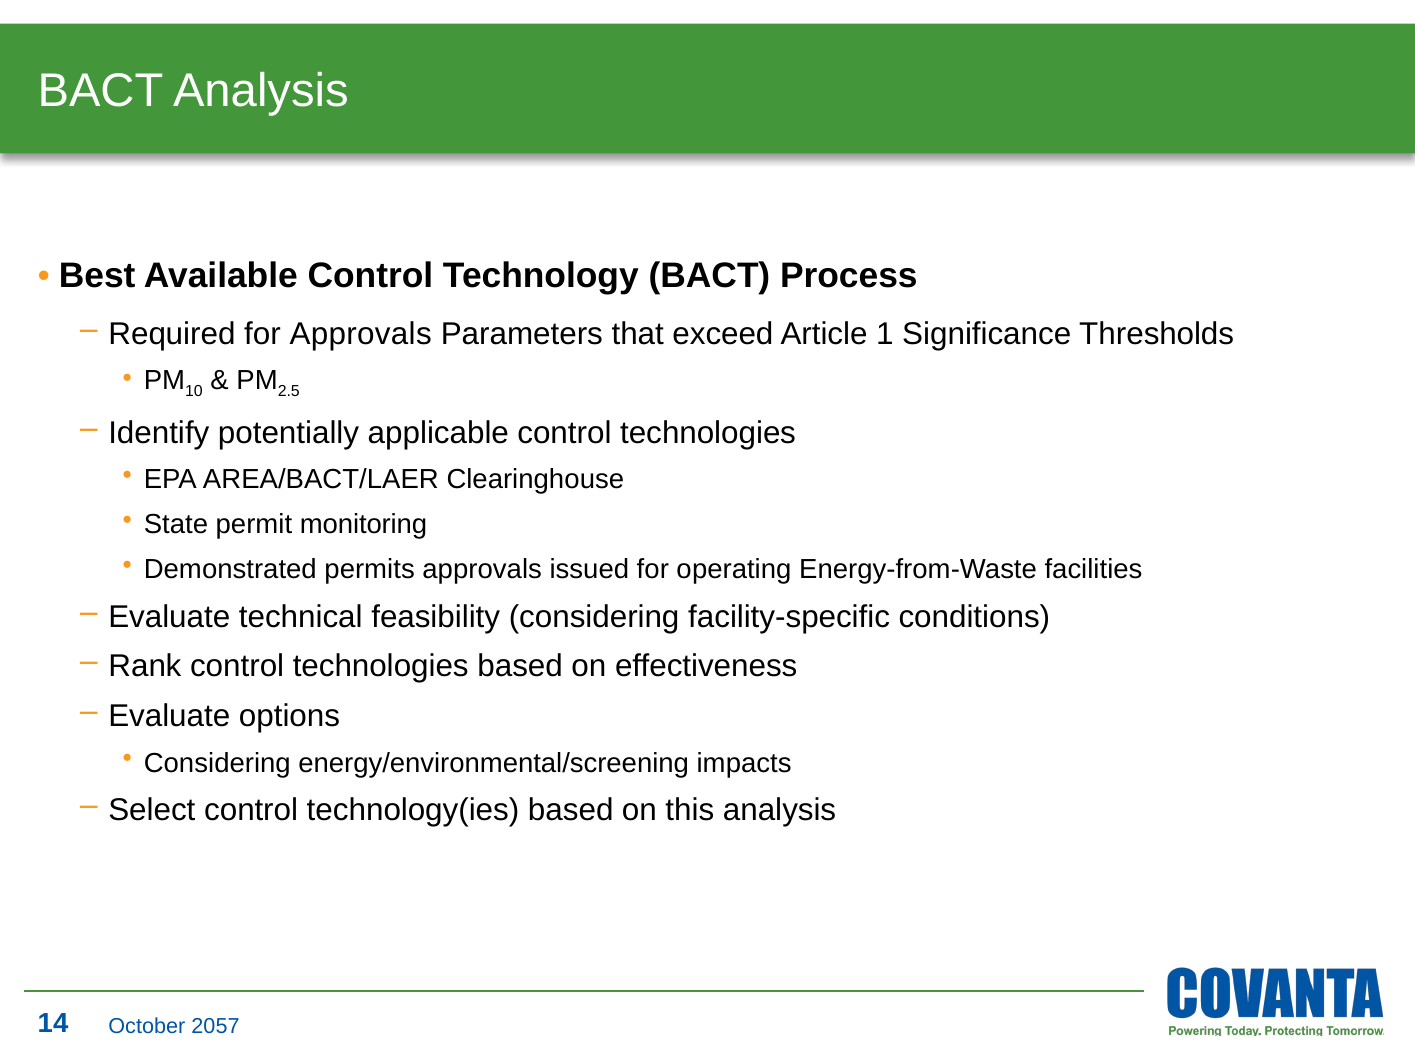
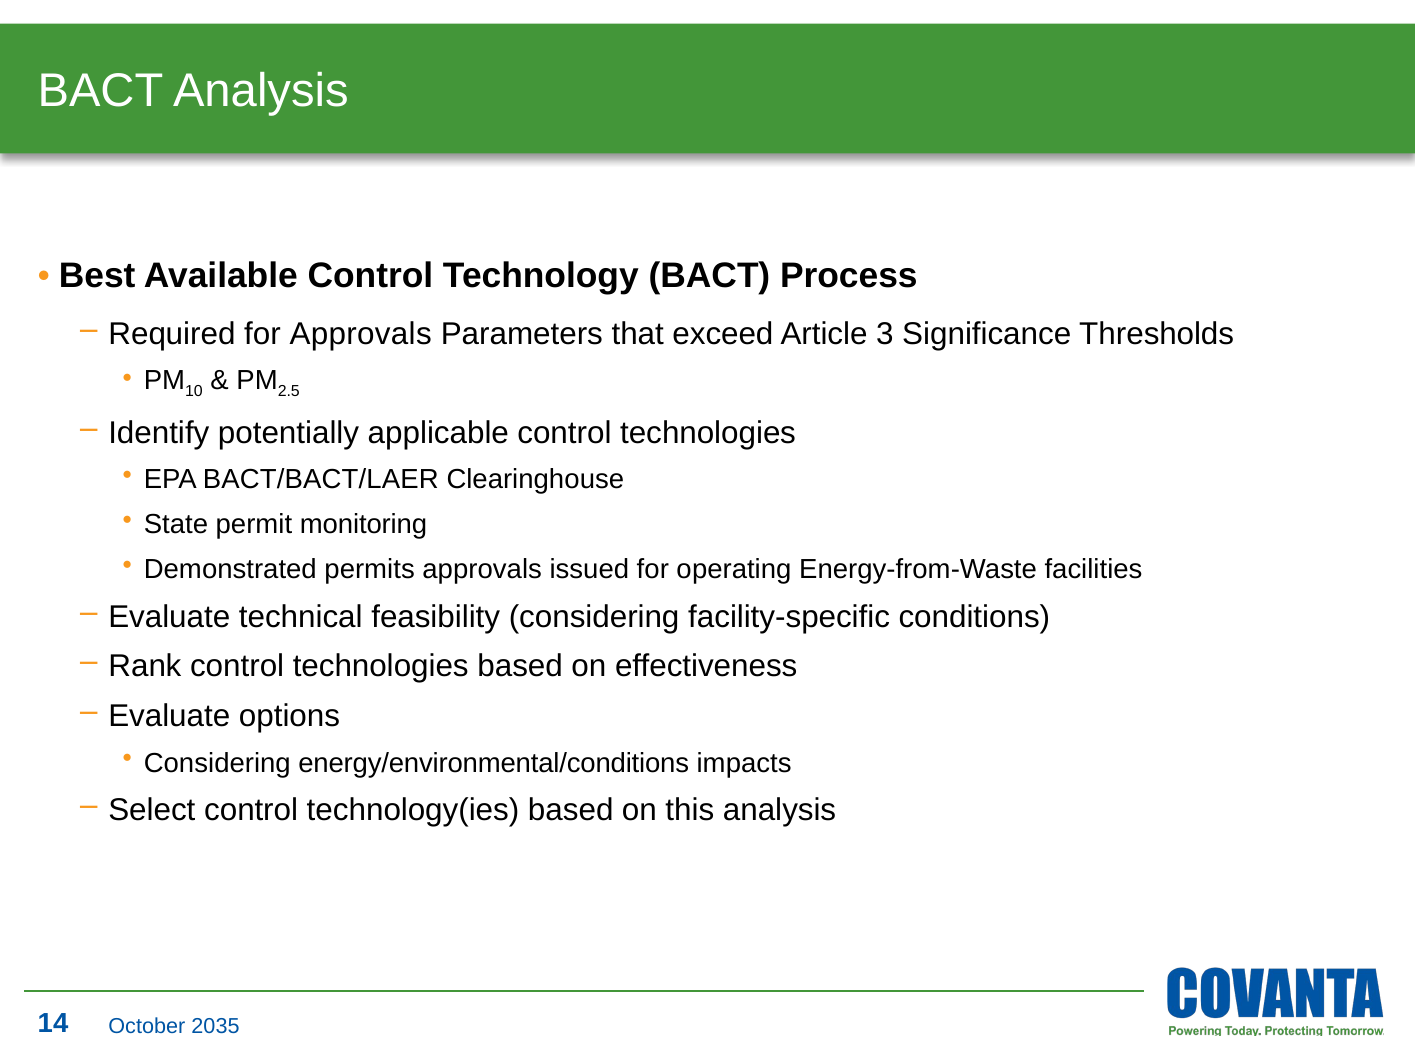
1: 1 -> 3 (885, 334)
AREA/BACT/LAER: AREA/BACT/LAER -> BACT/BACT/LAER (321, 479)
energy/environmental/screening: energy/environmental/screening -> energy/environmental/conditions (494, 763)
2057: 2057 -> 2035 (215, 1025)
